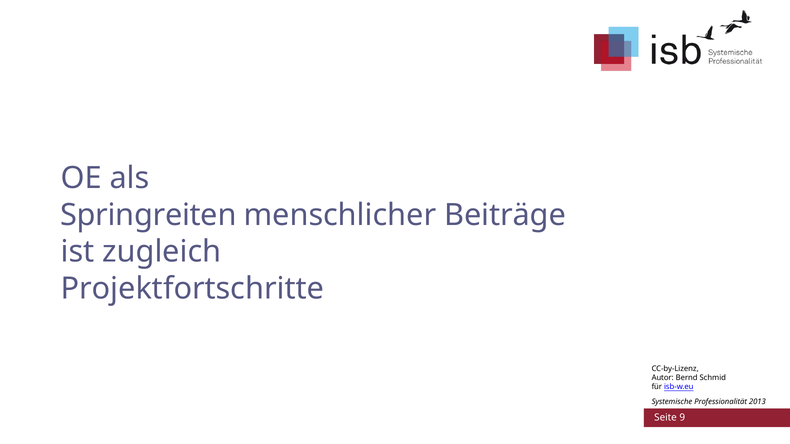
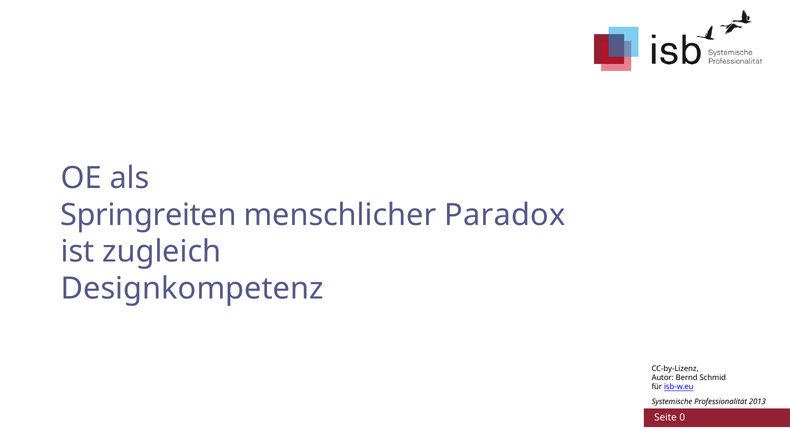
Beiträge: Beiträge -> Paradox (505, 215)
Projektfortschritte: Projektfortschritte -> Designkompetenz (192, 289)
9: 9 -> 0 (682, 418)
